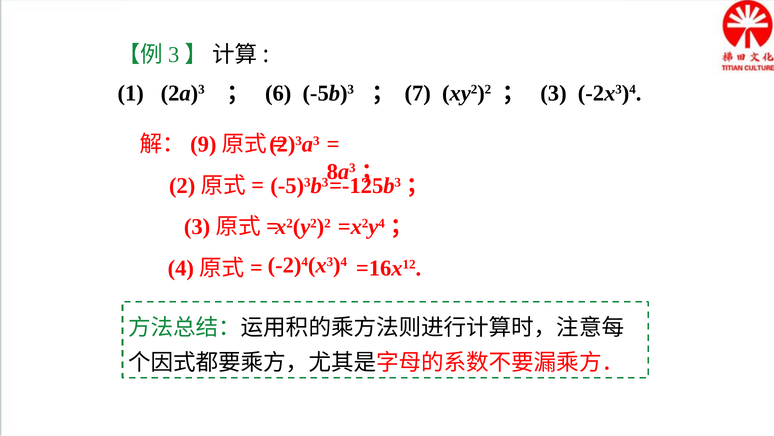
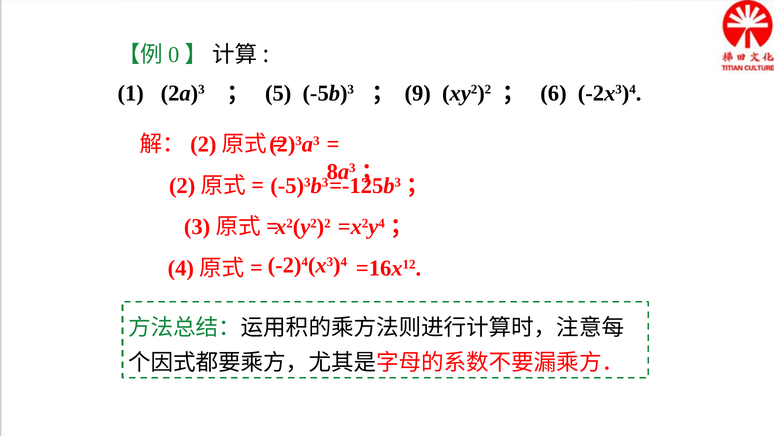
3: 3 -> 0 (174, 55)
6: 6 -> 5 (278, 93)
7: 7 -> 9 (418, 93)
3: 3 -> 6 (554, 93)
9: 9 -> 2 (203, 144)
